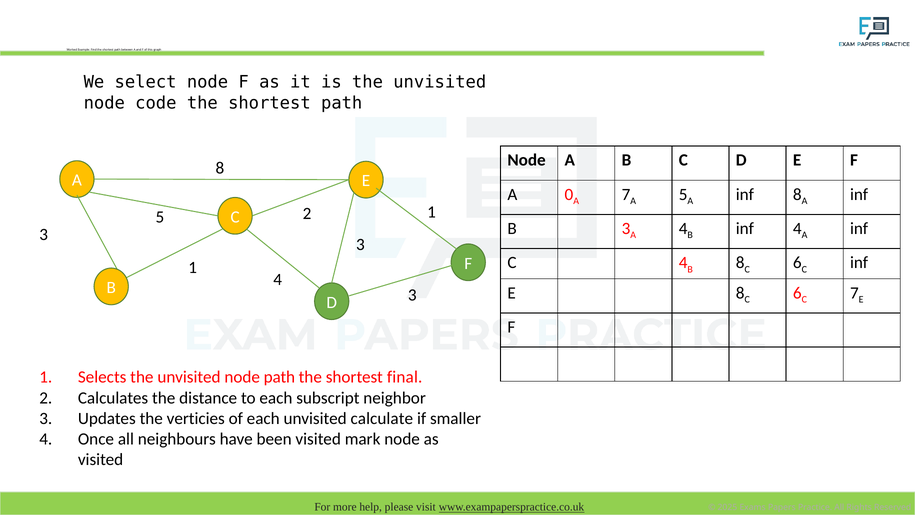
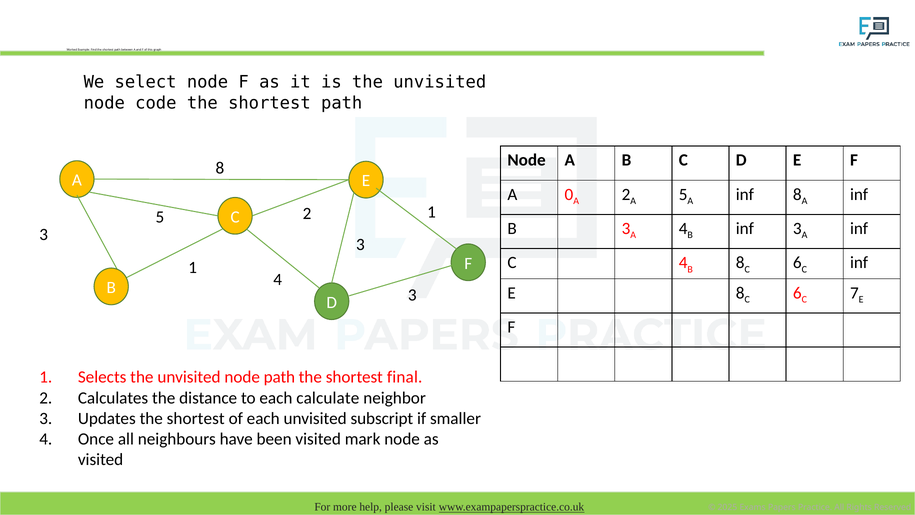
A 7: 7 -> 2 (626, 194)
inf 4: 4 -> 3 (797, 228)
subscript: subscript -> calculate (328, 398)
Updates the verticies: verticies -> shortest (196, 418)
calculate: calculate -> subscript (382, 418)
